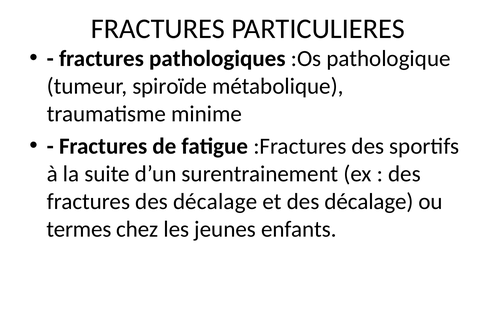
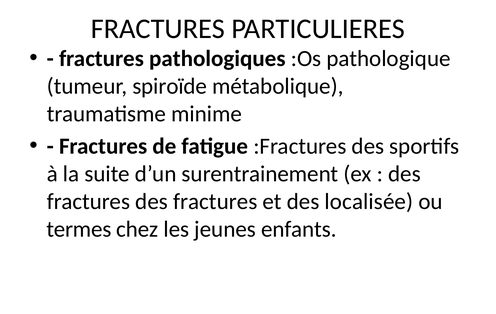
fractures des décalage: décalage -> fractures (215, 201)
et des décalage: décalage -> localisée (369, 201)
